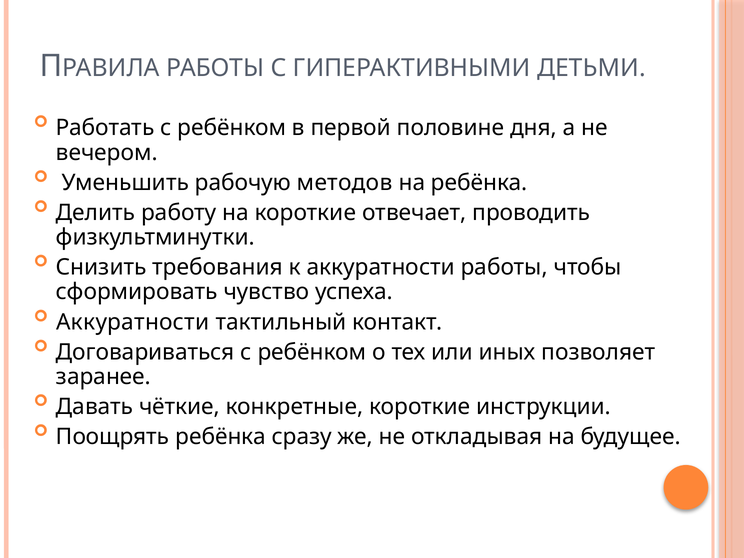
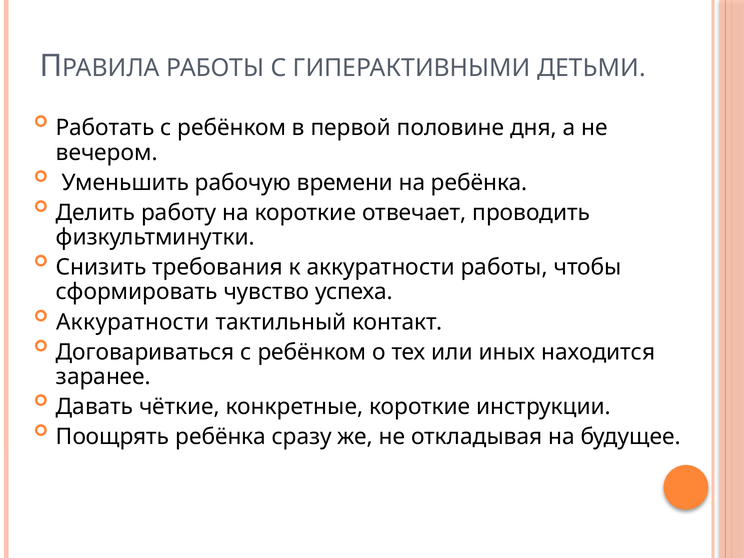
методов: методов -> времени (345, 183)
позволяет: позволяет -> находится (598, 352)
